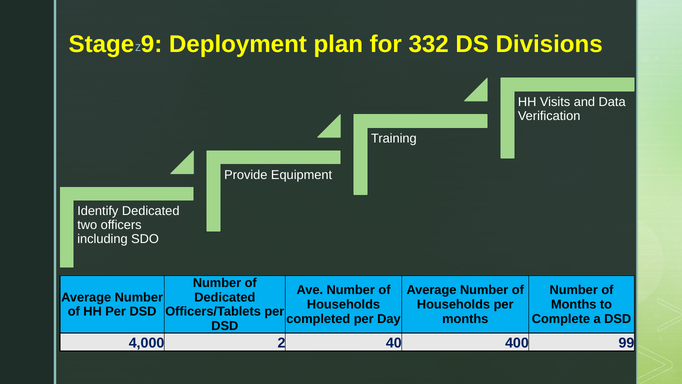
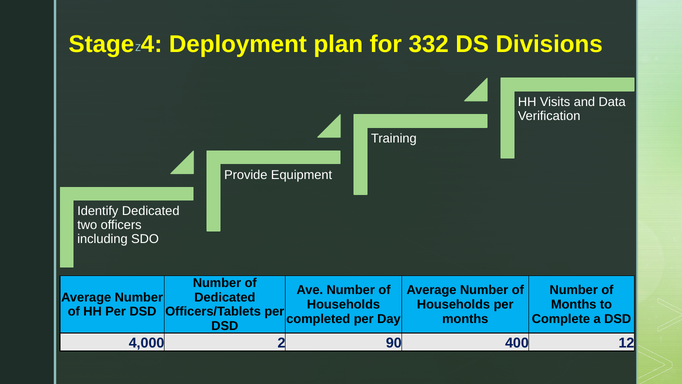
9: 9 -> 4 (152, 44)
40: 40 -> 90 (394, 343)
99: 99 -> 12 (626, 343)
